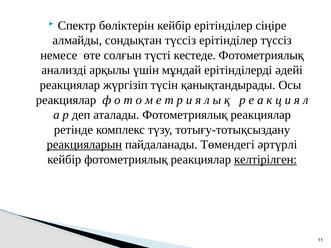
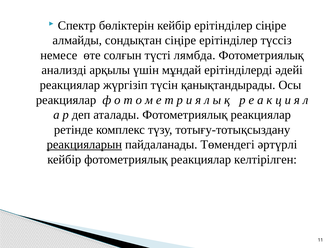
сондықтан түссіз: түссіз -> сіңіре (180, 40)
кестеде: кестеде -> лямбда (195, 55)
келтірілген underline: present -> none (265, 160)
